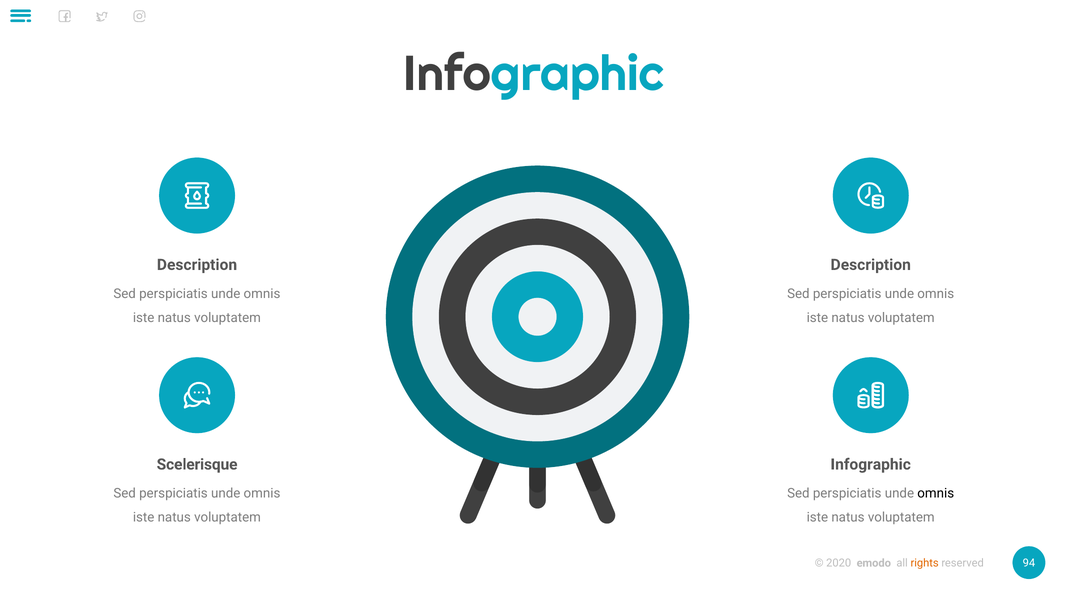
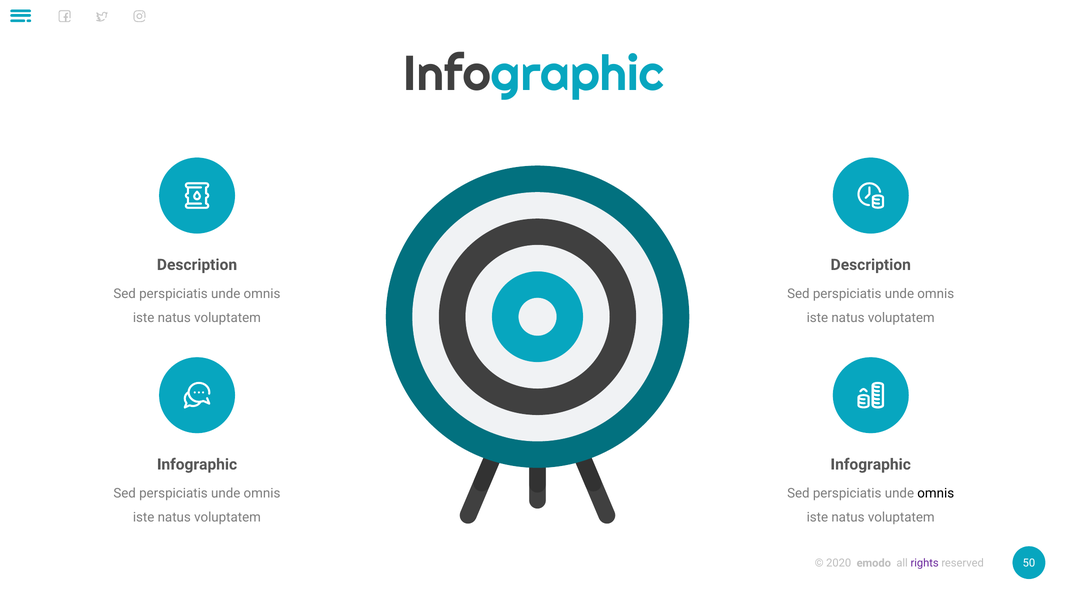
Scelerisque: Scelerisque -> Infographic (197, 464)
rights colour: orange -> purple (925, 563)
94: 94 -> 50 (1029, 563)
